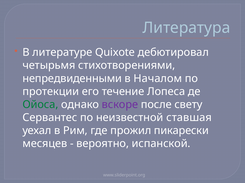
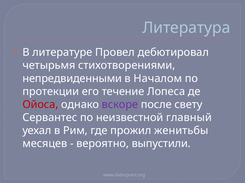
Quixote: Quixote -> Провел (115, 53)
Ойоса colour: green -> red (40, 105)
ставшая: ставшая -> главный (189, 118)
пикарески: пикарески -> женитьбы (181, 131)
испанской: испанской -> выпустили (161, 144)
